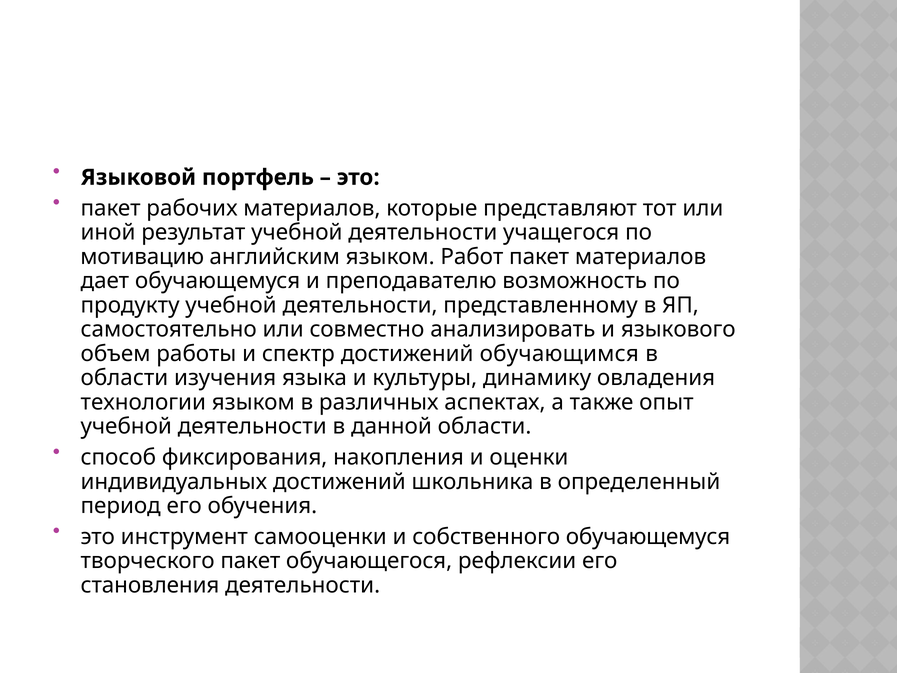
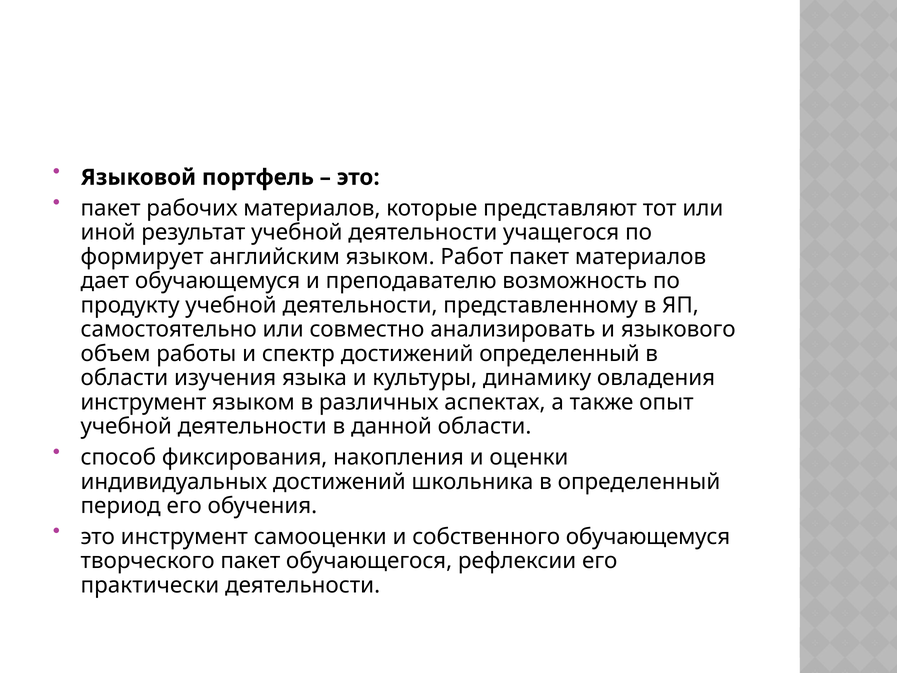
мотивацию: мотивацию -> формирует (142, 257)
достижений обучающимся: обучающимся -> определенный (559, 354)
технологии: технологии -> инструмент (143, 402)
становления: становления -> практически (150, 585)
